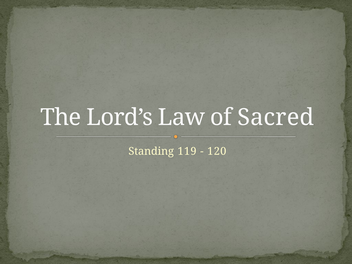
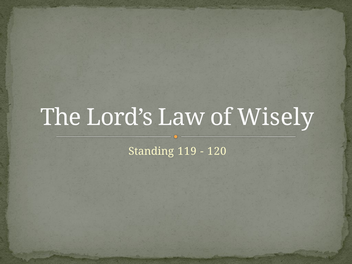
Sacred: Sacred -> Wisely (276, 117)
